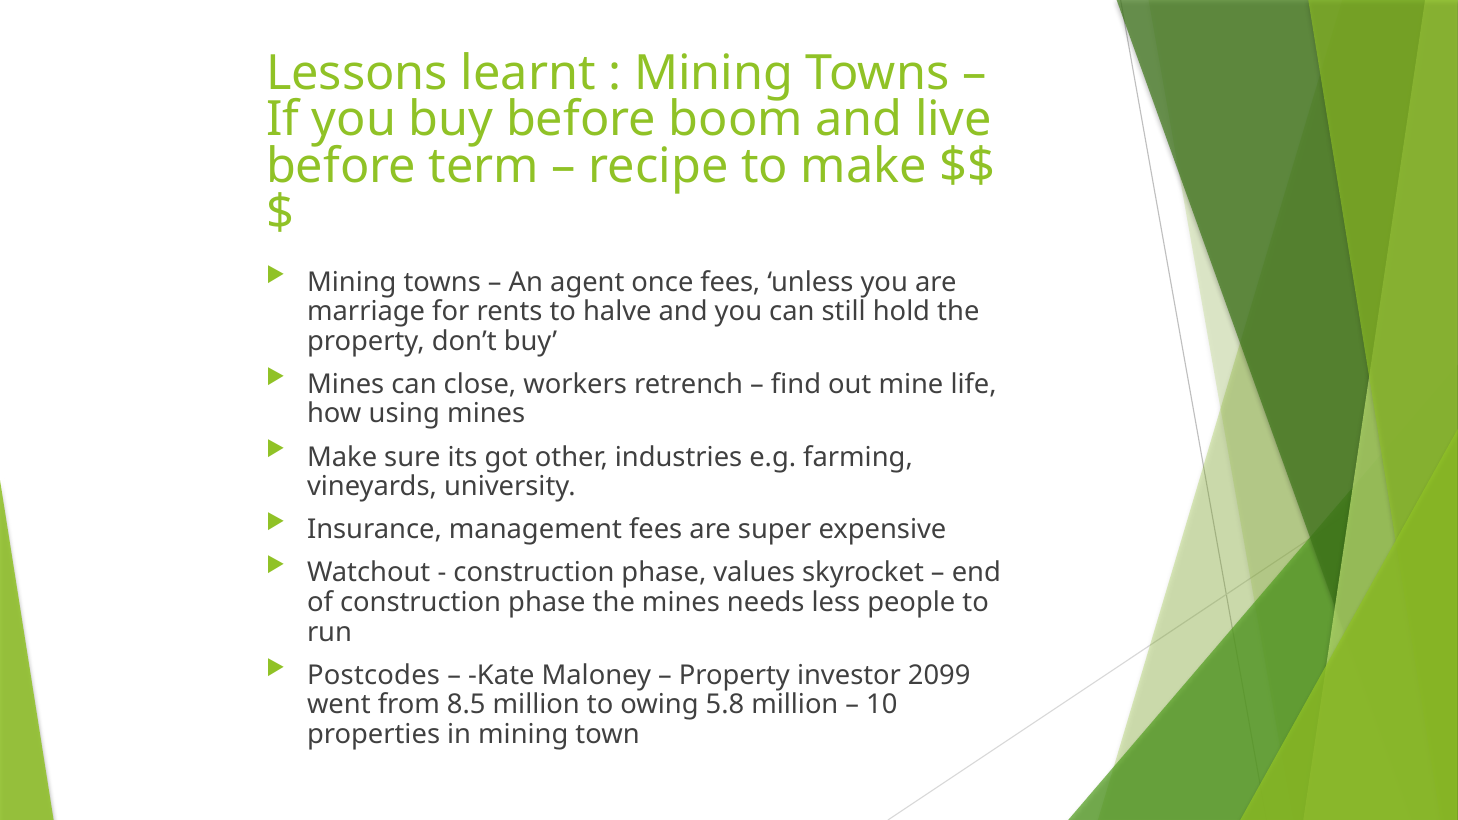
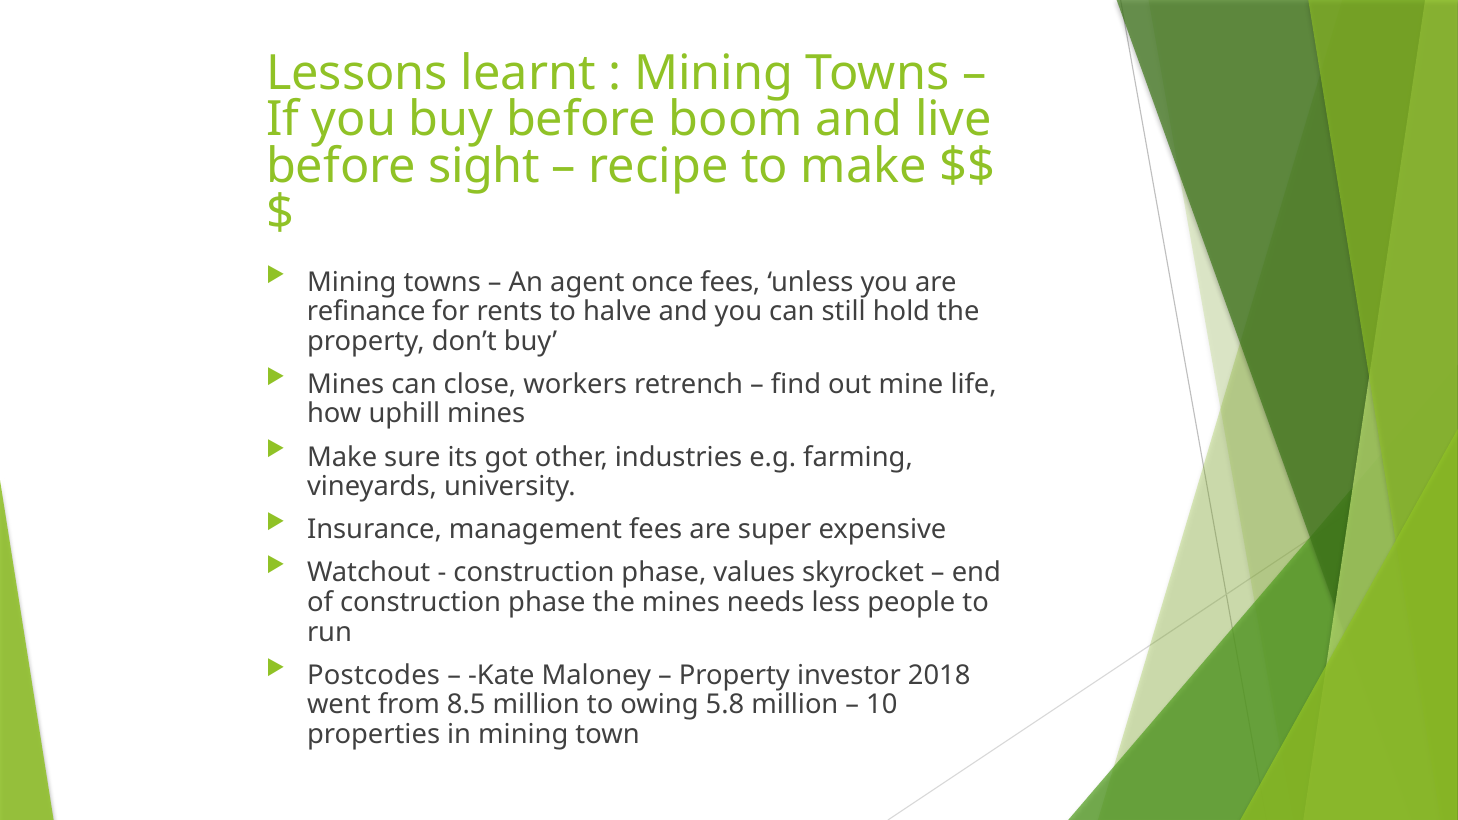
term: term -> sight (484, 167)
marriage: marriage -> refinance (366, 312)
using: using -> uphill (404, 414)
2099: 2099 -> 2018 (939, 675)
